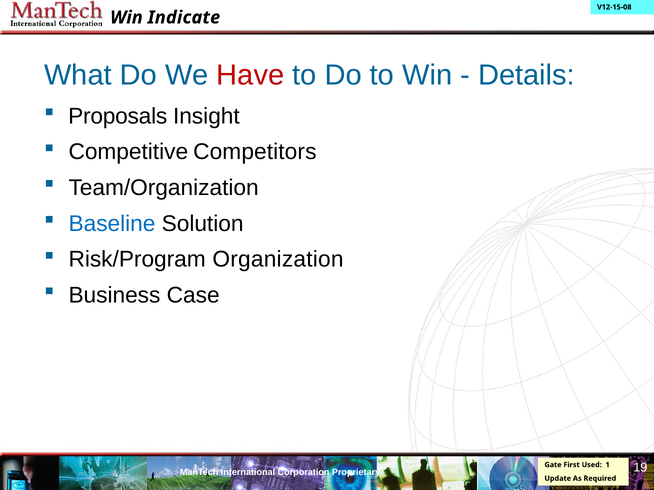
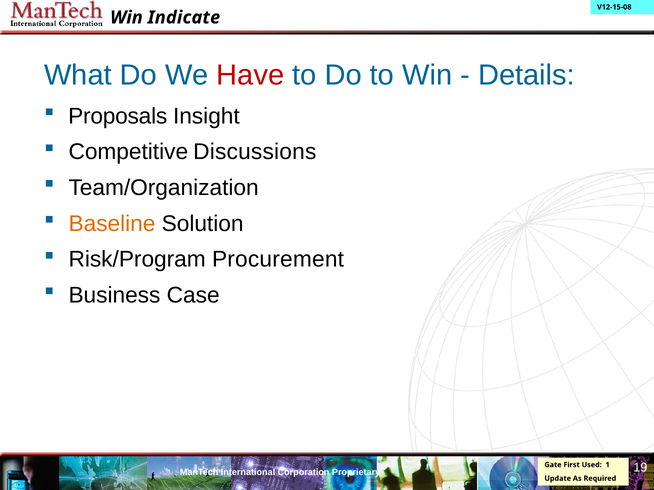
Competitors: Competitors -> Discussions (255, 152)
Baseline colour: blue -> orange (112, 224)
Organization: Organization -> Procurement (278, 260)
